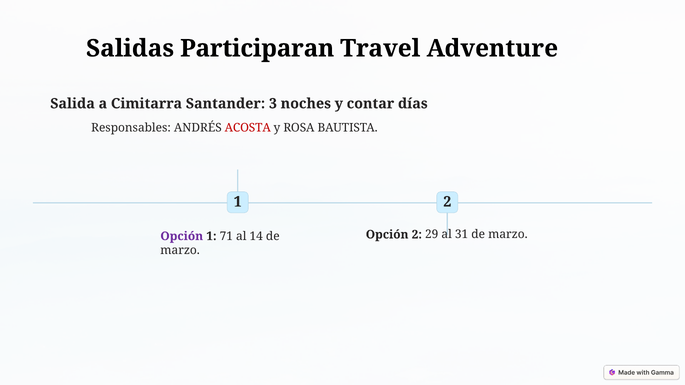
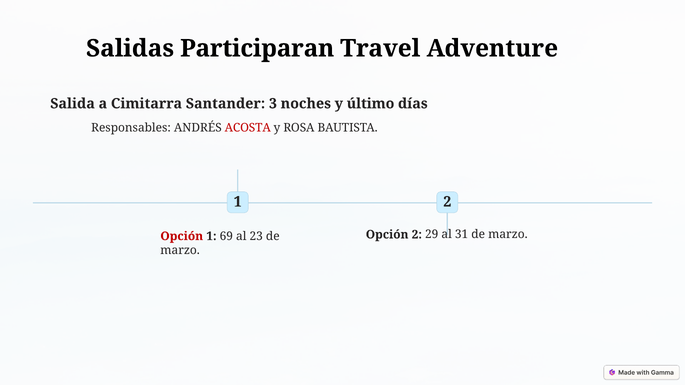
contar: contar -> último (371, 104)
Opción colour: purple -> red (182, 236)
71: 71 -> 69 (226, 236)
14: 14 -> 23 (256, 236)
